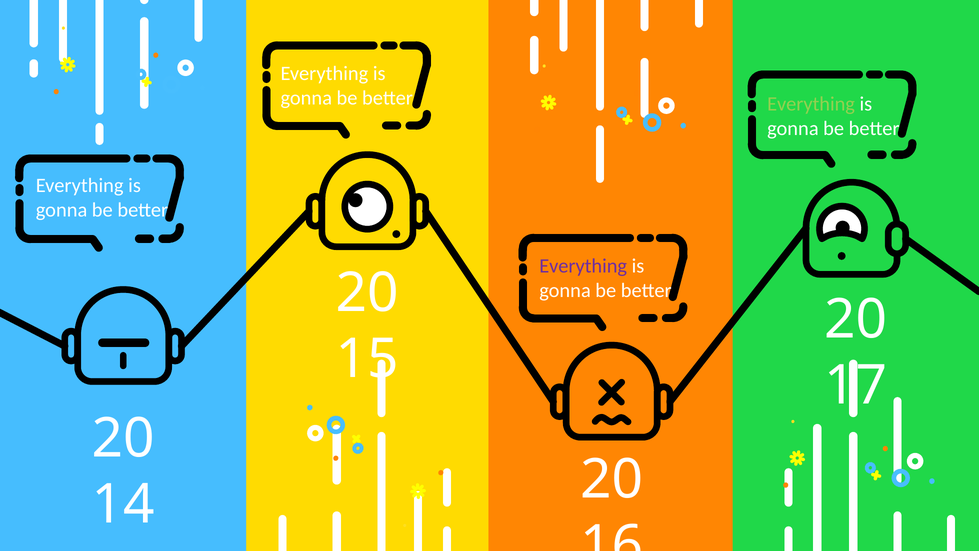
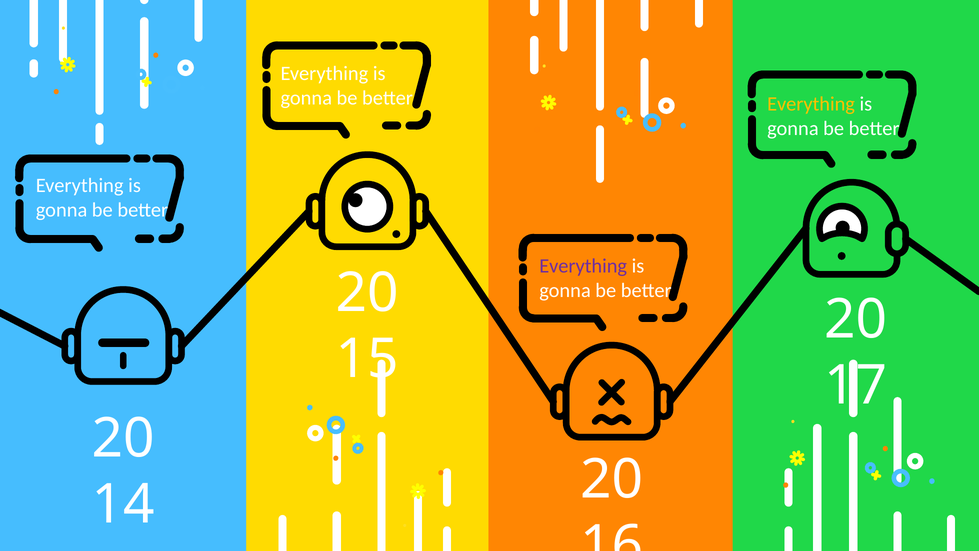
Everything colour: light green -> yellow (811, 104)
